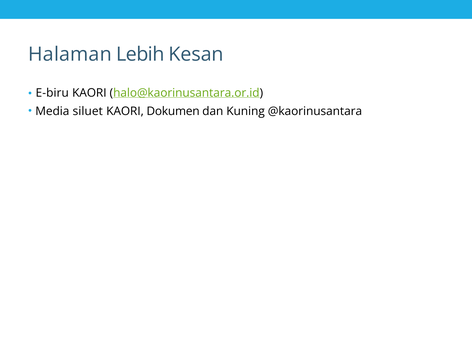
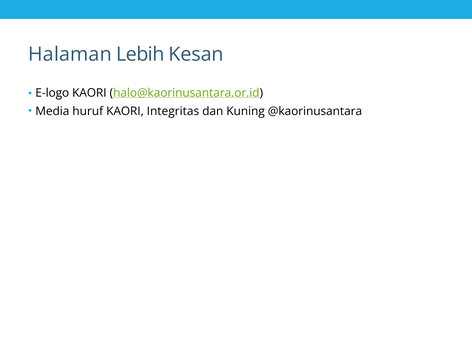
E-biru: E-biru -> E-logo (52, 93)
siluet: siluet -> huruf (88, 111)
Dokumen: Dokumen -> Integritas (173, 111)
